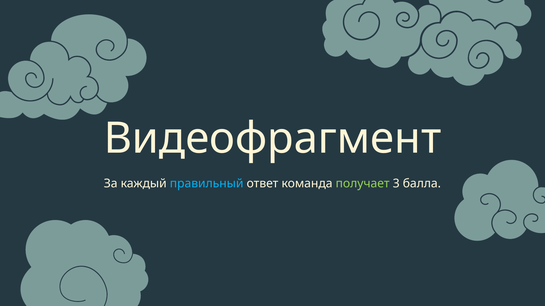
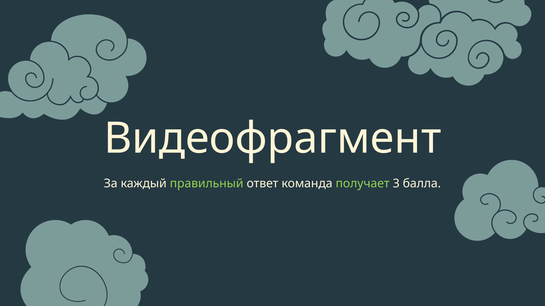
правильный colour: light blue -> light green (207, 184)
